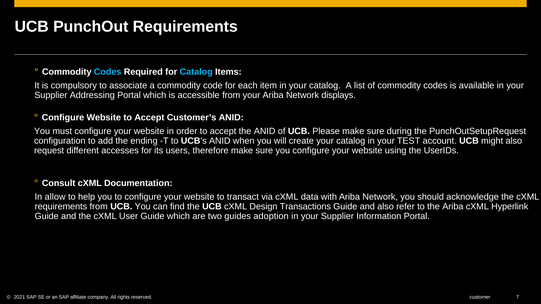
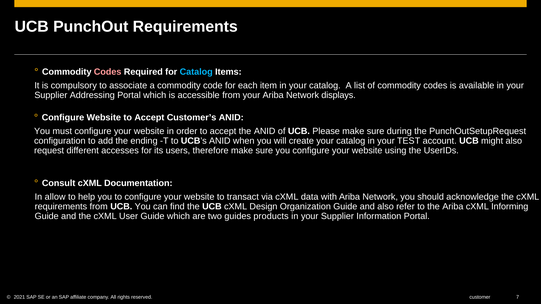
Codes colour: light blue -> pink (108, 72)
Transactions: Transactions -> Organization (305, 207)
Hyperlink: Hyperlink -> Informing (510, 207)
adoption: adoption -> products (271, 217)
